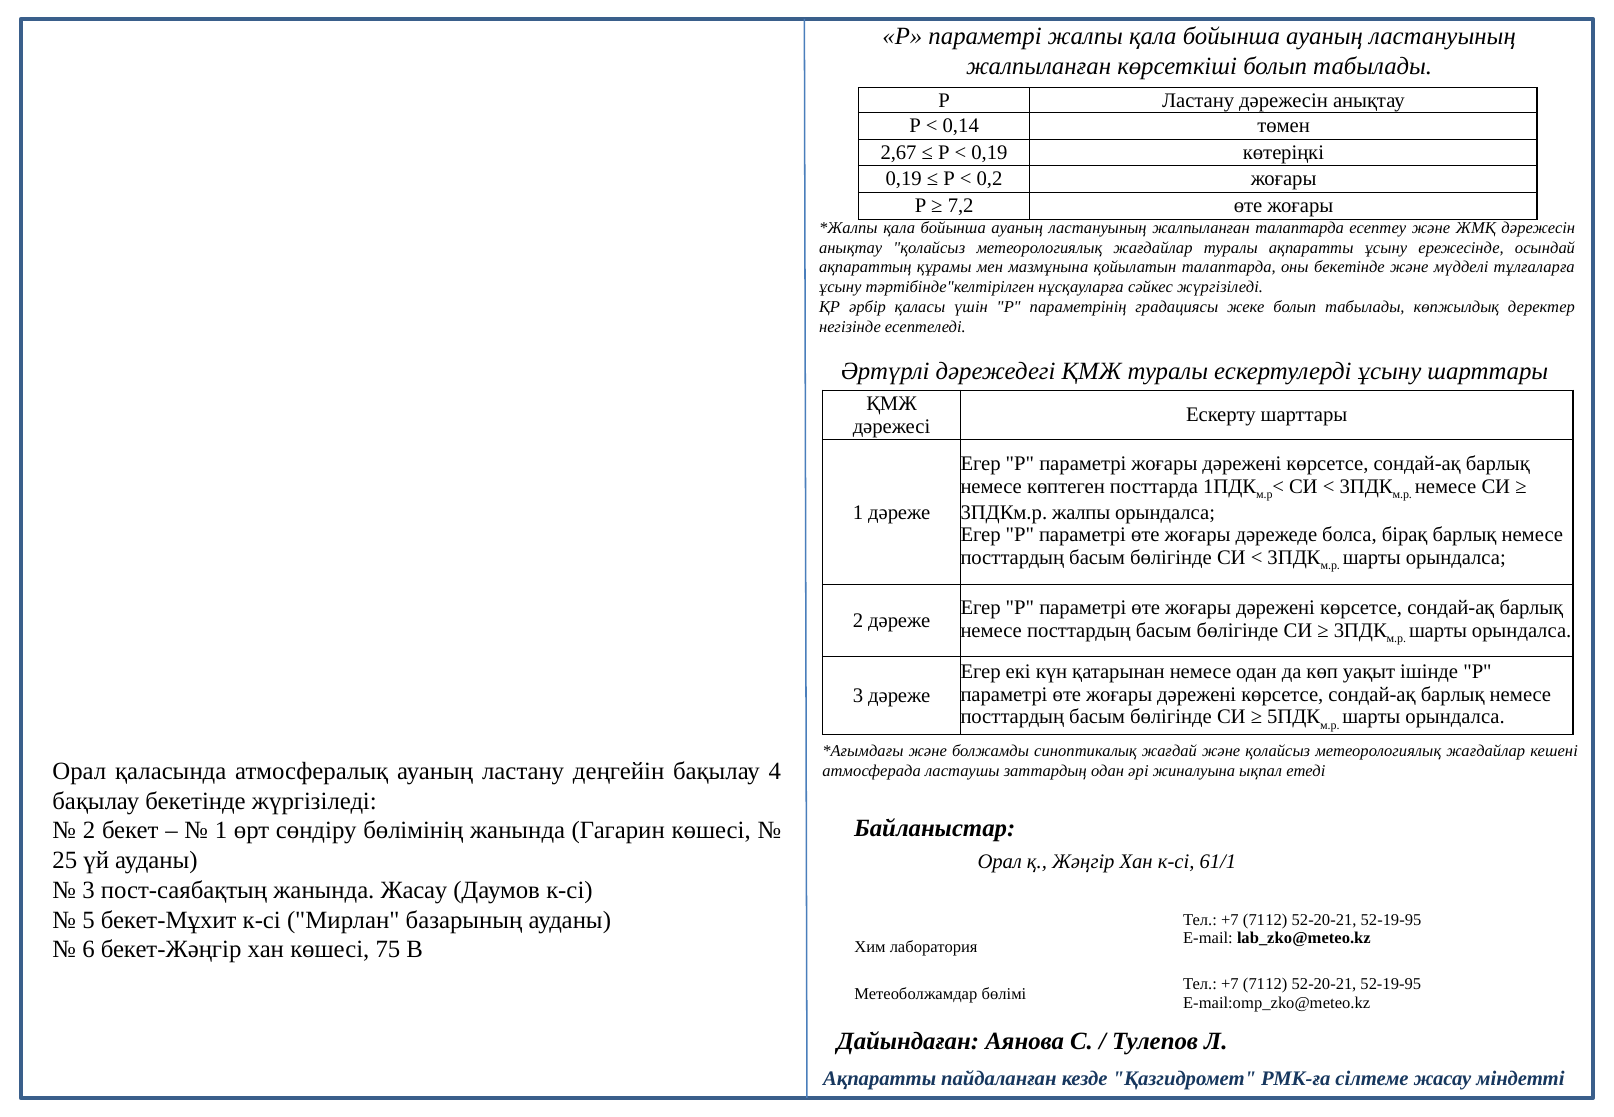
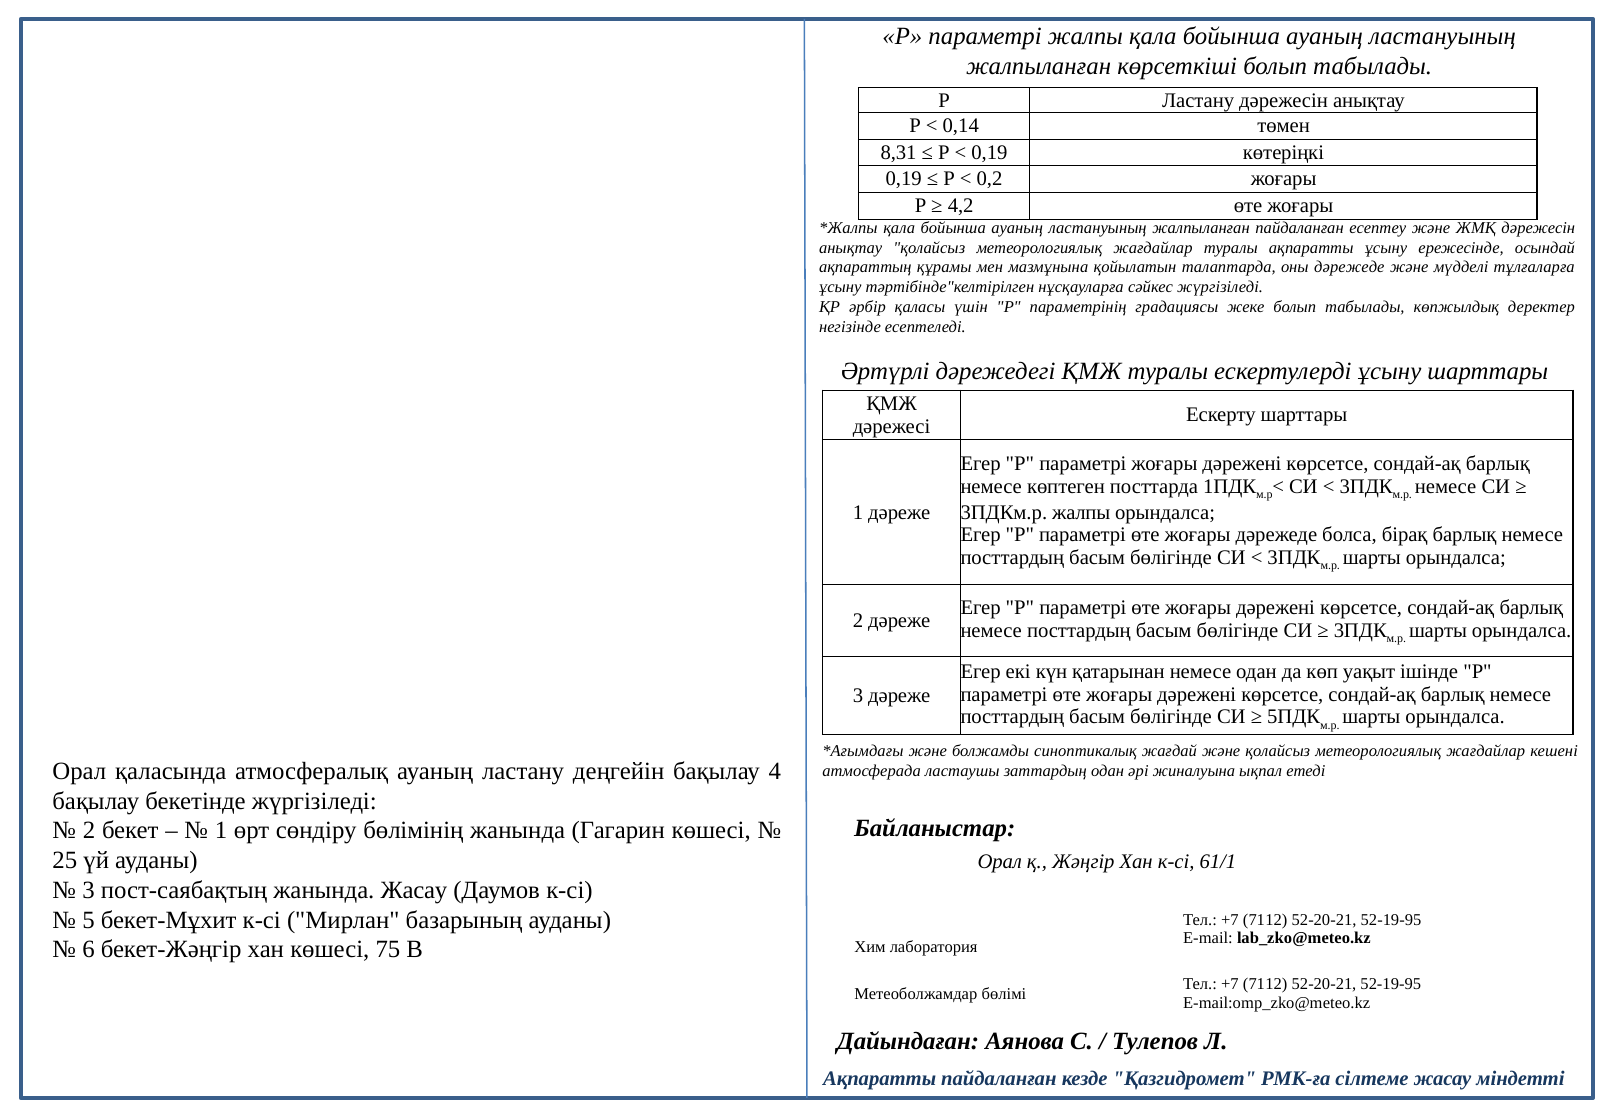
2,67: 2,67 -> 8,31 (899, 152)
7,2: 7,2 -> 4,2 (961, 206)
жалпыланған талаптарда: талаптарда -> пайдаланған (1300, 228)
оны бекетінде: бекетінде -> дәрежеде (1349, 268)
